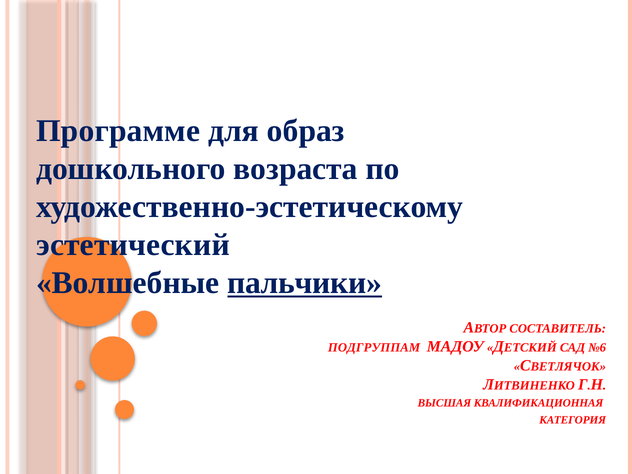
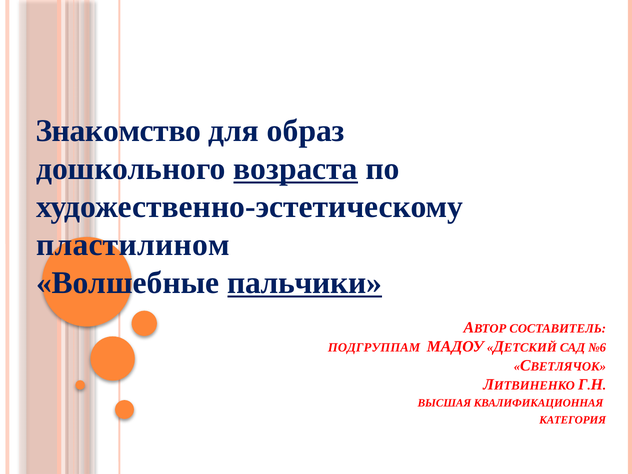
Программе: Программе -> Знакомство (118, 131)
возраста underline: none -> present (296, 169)
эстетический: эстетический -> пластилином (133, 245)
